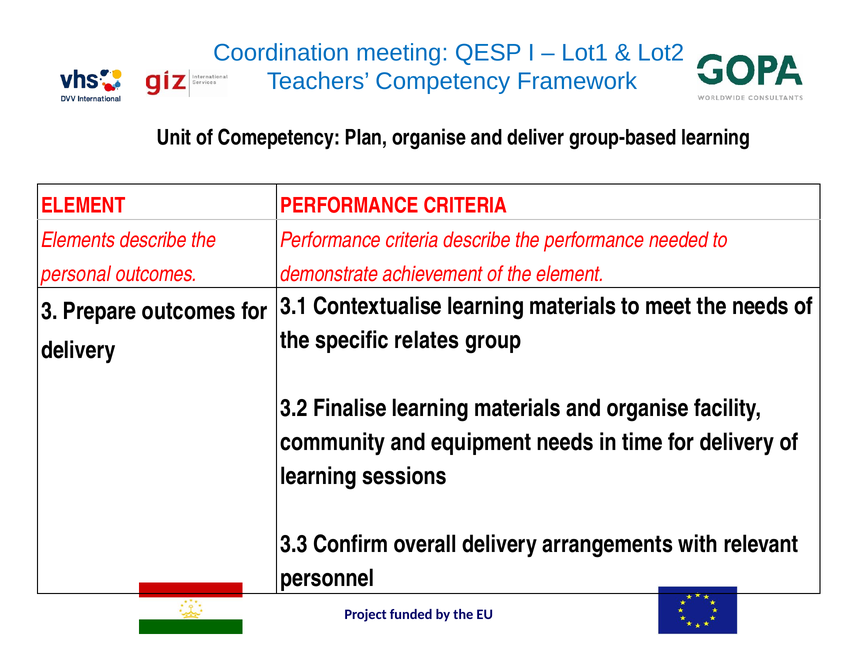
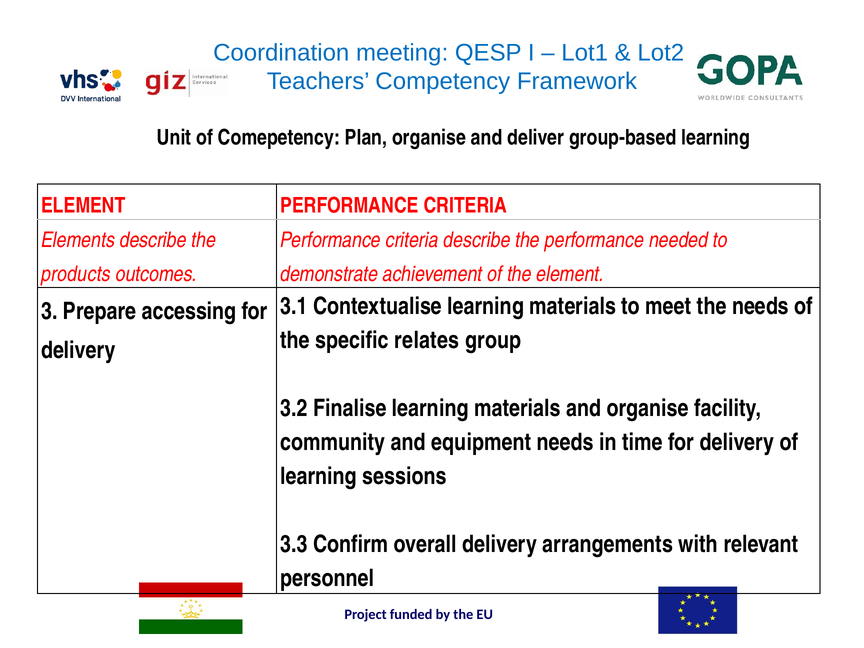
personal: personal -> products (76, 274)
Prepare outcomes: outcomes -> accessing (189, 311)
